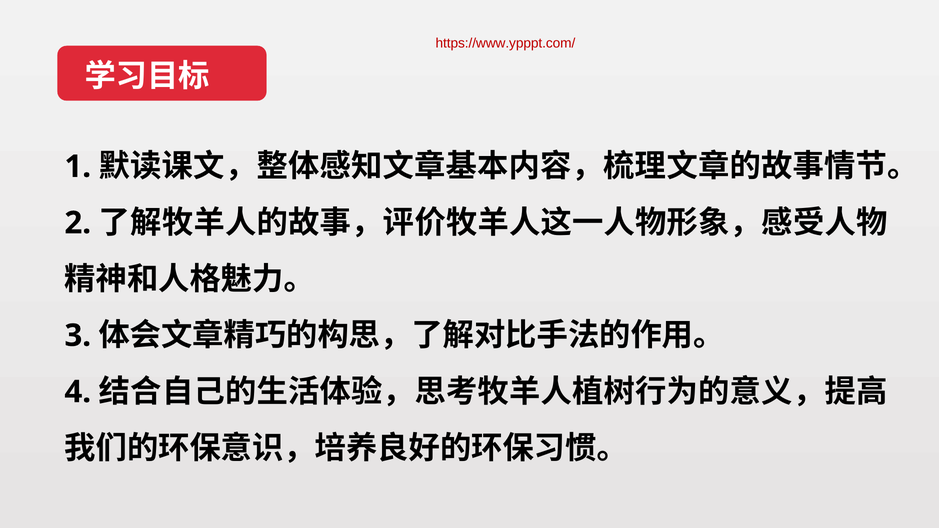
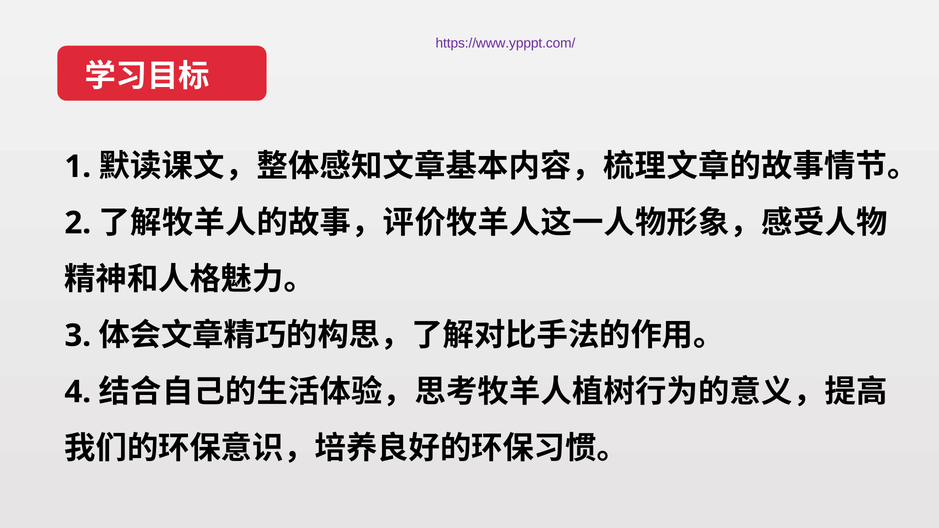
https://www.ypppt.com/ colour: red -> purple (505, 43)
